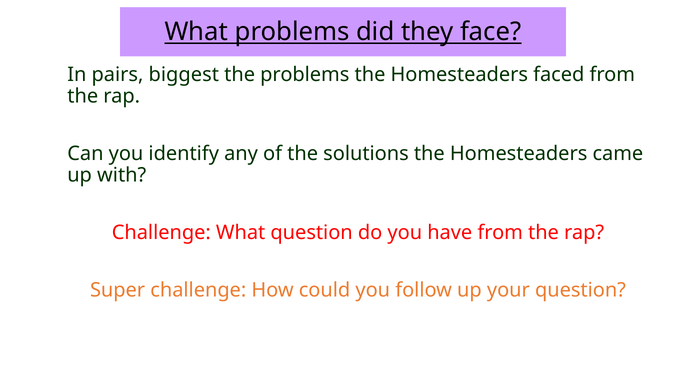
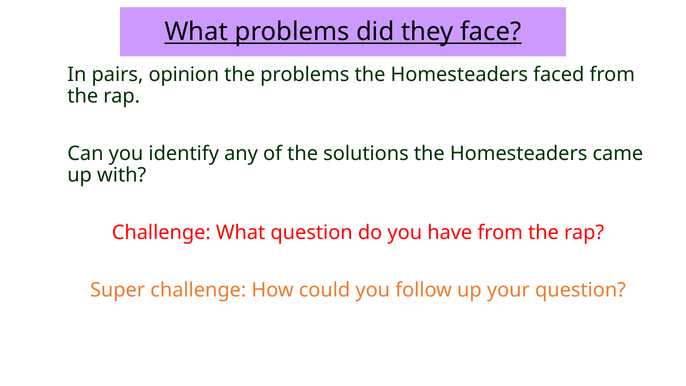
biggest: biggest -> opinion (184, 74)
